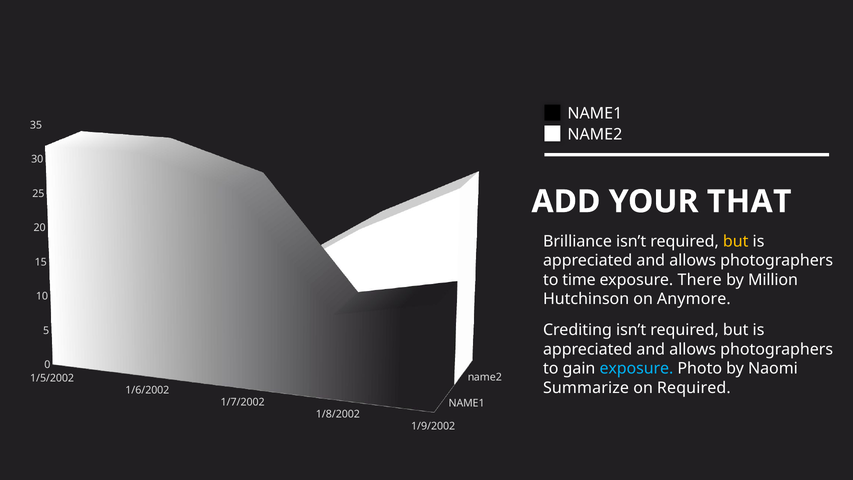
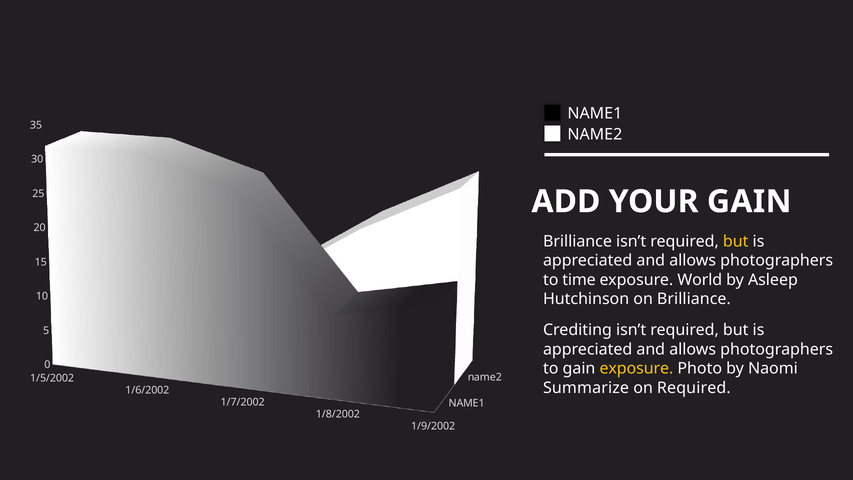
YOUR THAT: THAT -> GAIN (749, 202)
There: There -> World (700, 280)
Million: Million -> Asleep (773, 280)
on Anymore: Anymore -> Brilliance (694, 299)
exposure colour: light blue -> yellow (636, 368)
